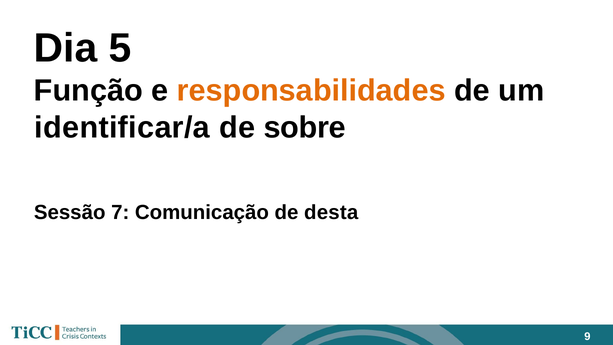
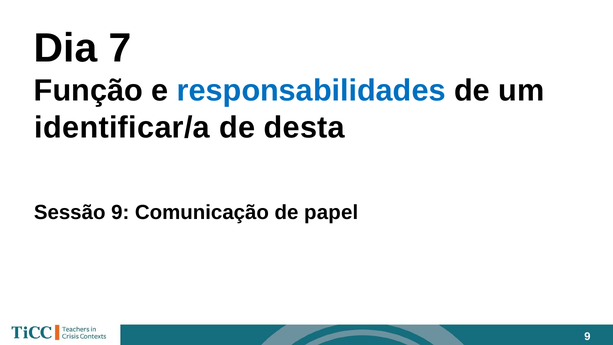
5: 5 -> 7 (120, 48)
responsabilidades colour: orange -> blue (311, 91)
sobre: sobre -> desta (304, 127)
Sessão 7: 7 -> 9 (120, 212)
desta: desta -> papel (331, 212)
